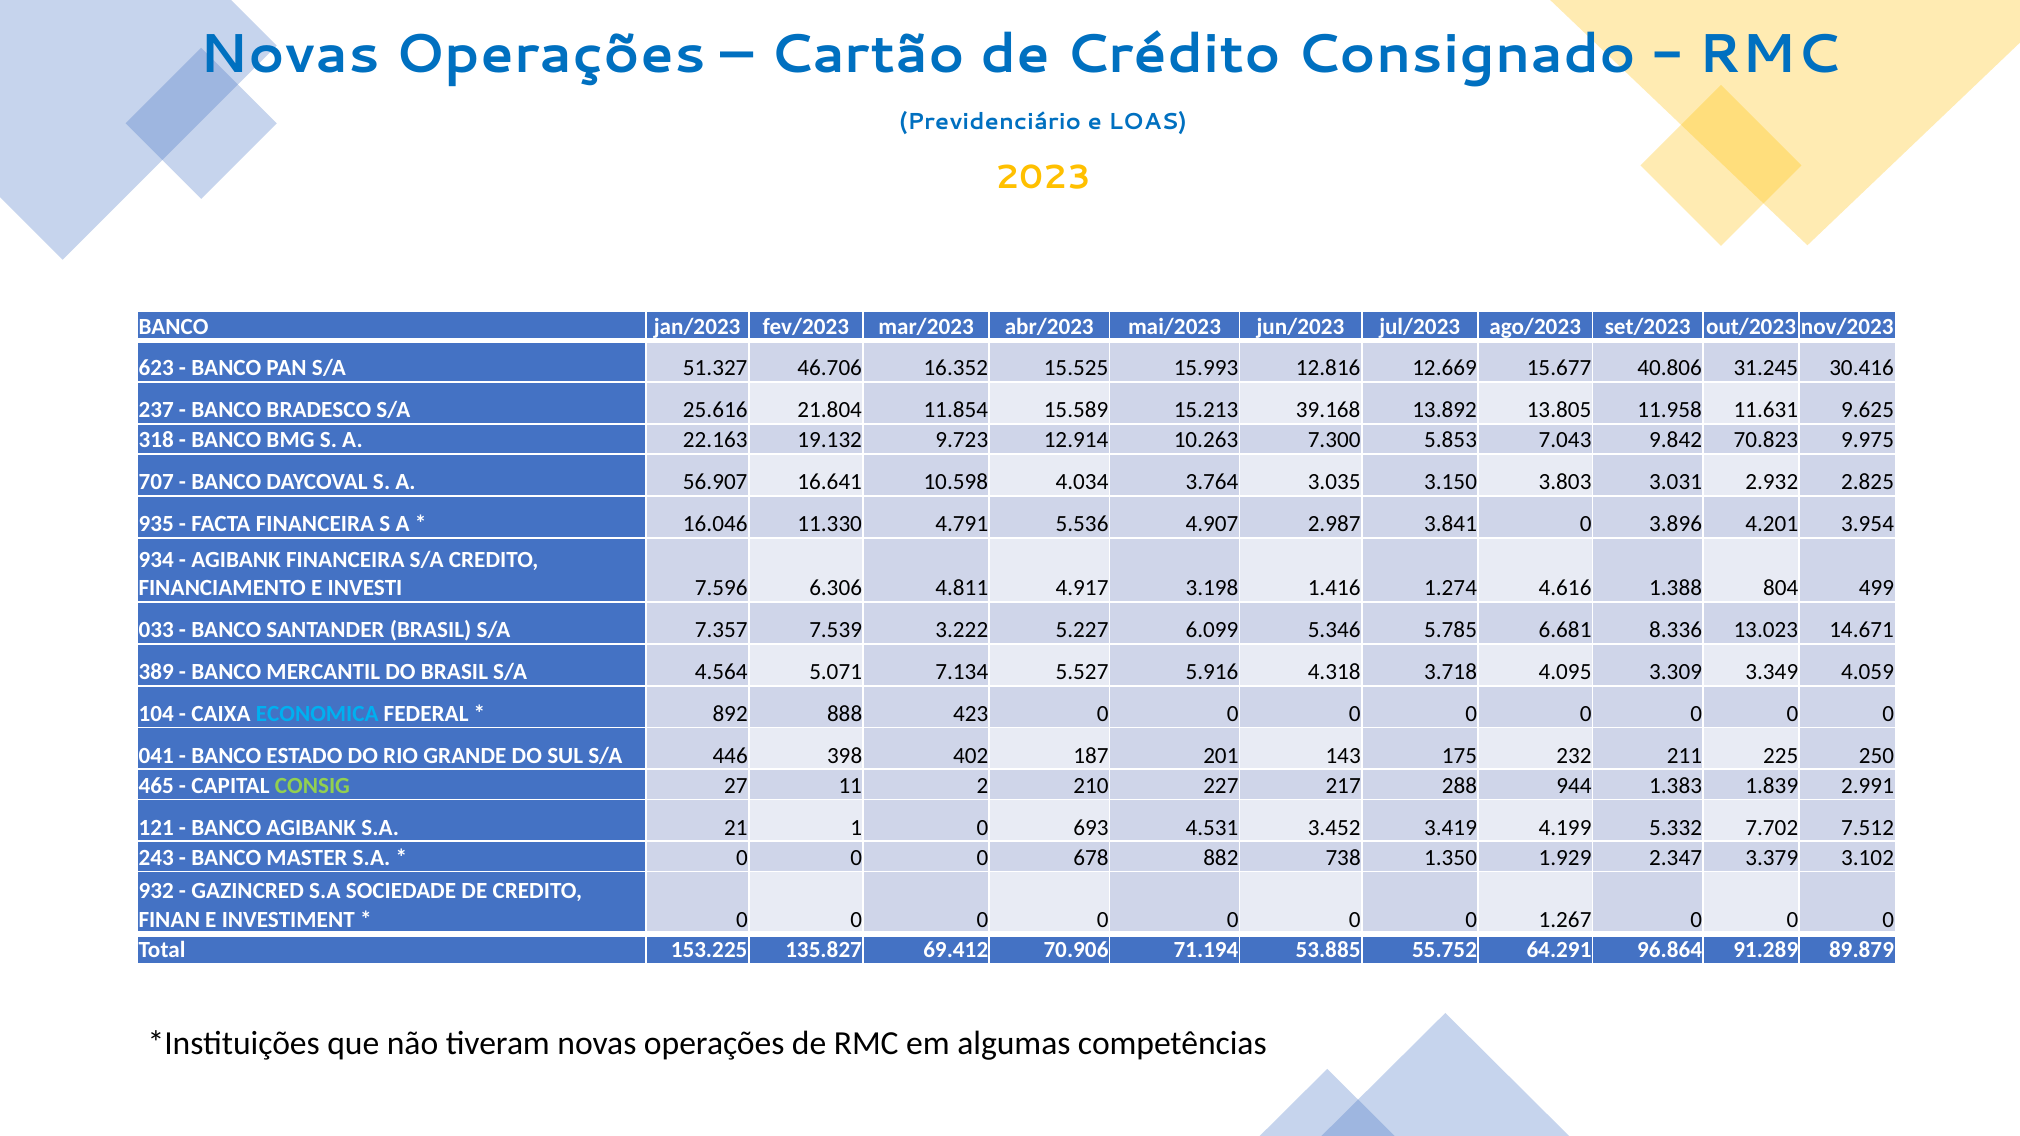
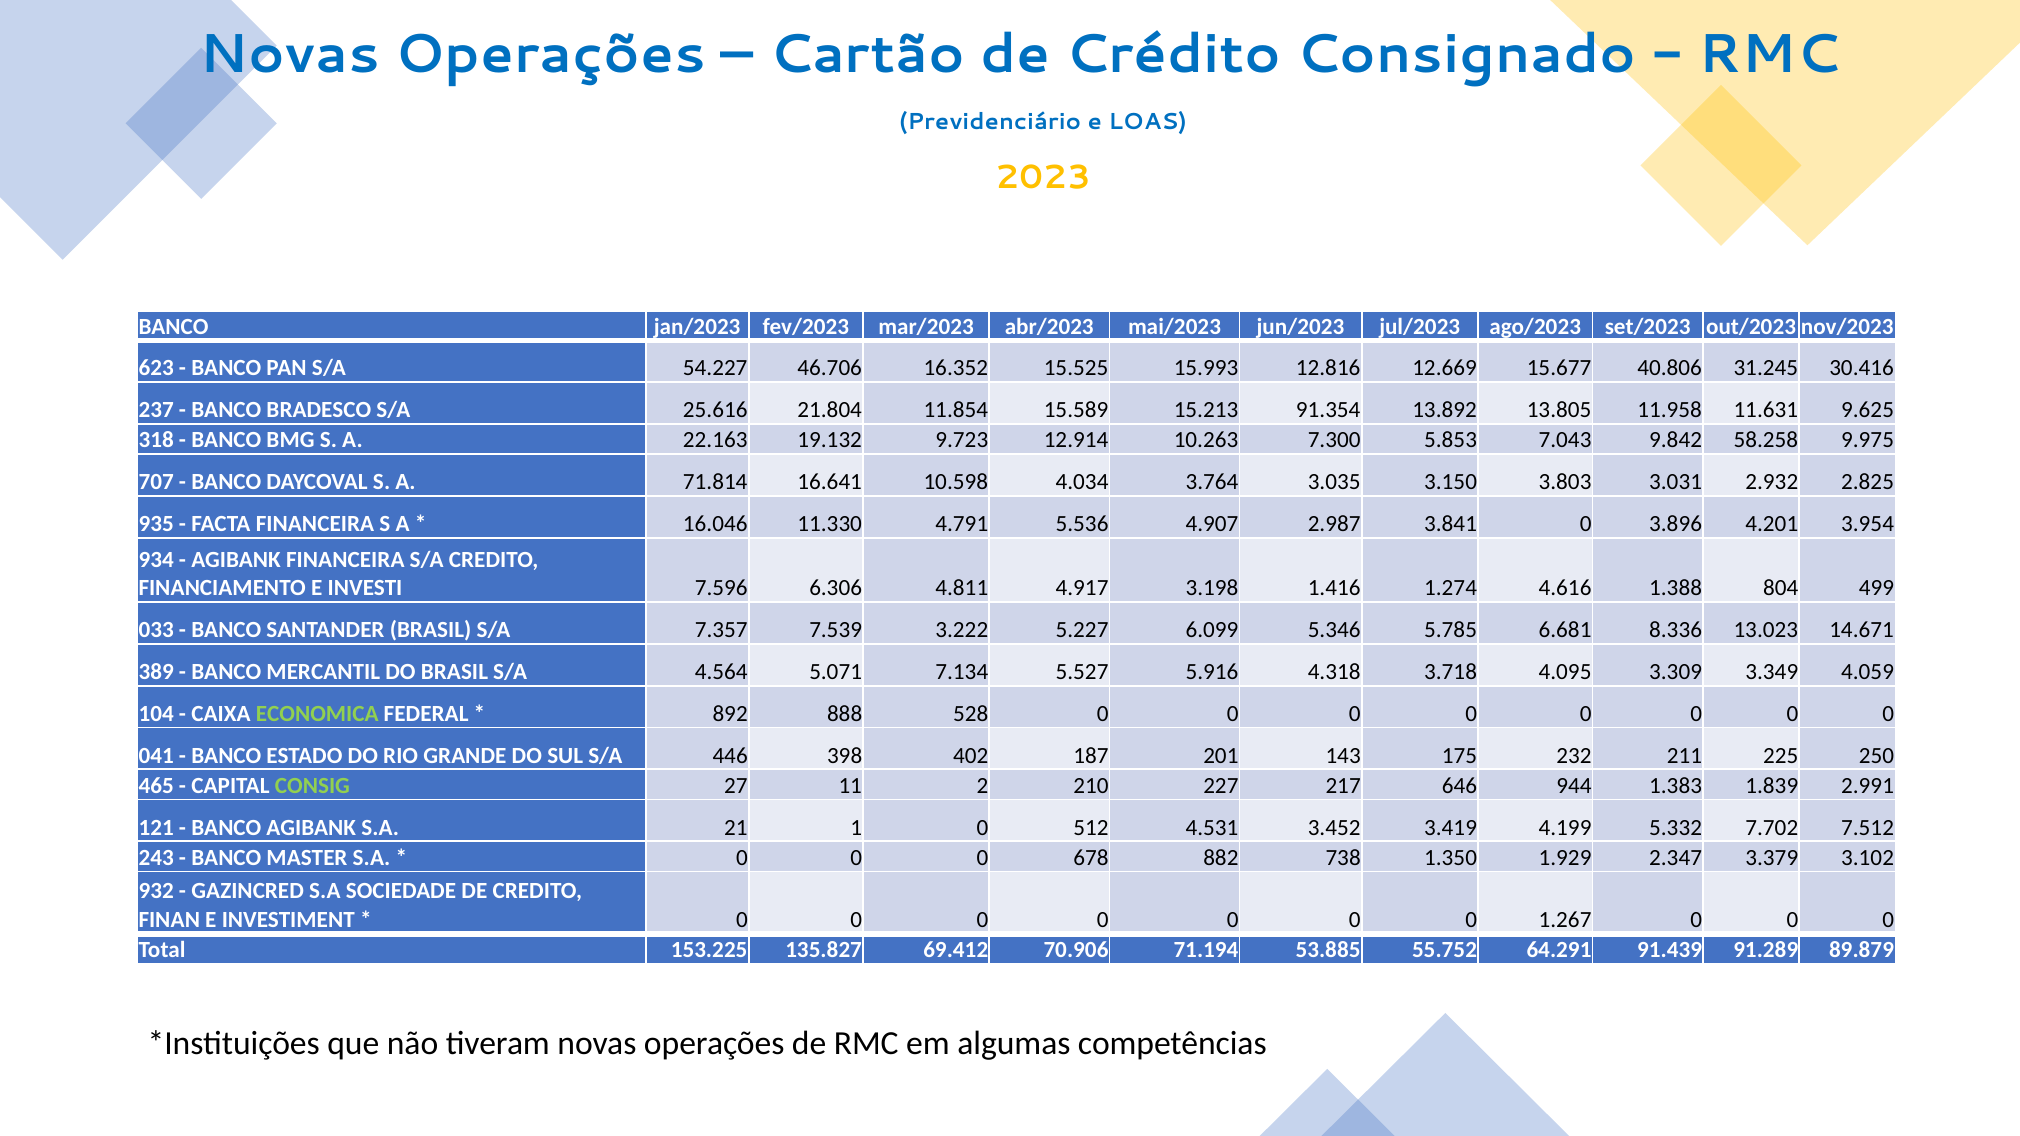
51.327: 51.327 -> 54.227 (715, 368)
39.168: 39.168 -> 91.354 (1328, 410)
70.823: 70.823 -> 58.258 (1766, 440)
56.907: 56.907 -> 71.814 (715, 482)
ECONOMICA colour: light blue -> light green (317, 714)
423: 423 -> 528 (971, 714)
288: 288 -> 646 (1460, 786)
693: 693 -> 512 (1091, 828)
96.864: 96.864 -> 91.439 (1670, 950)
